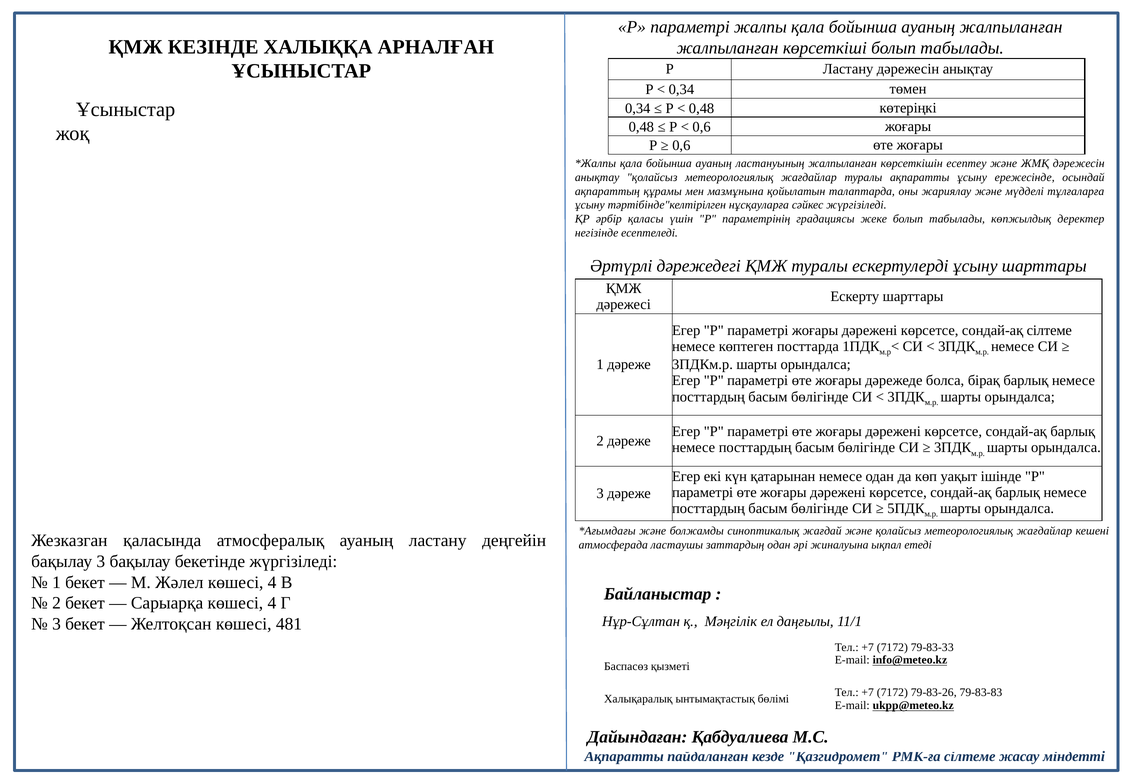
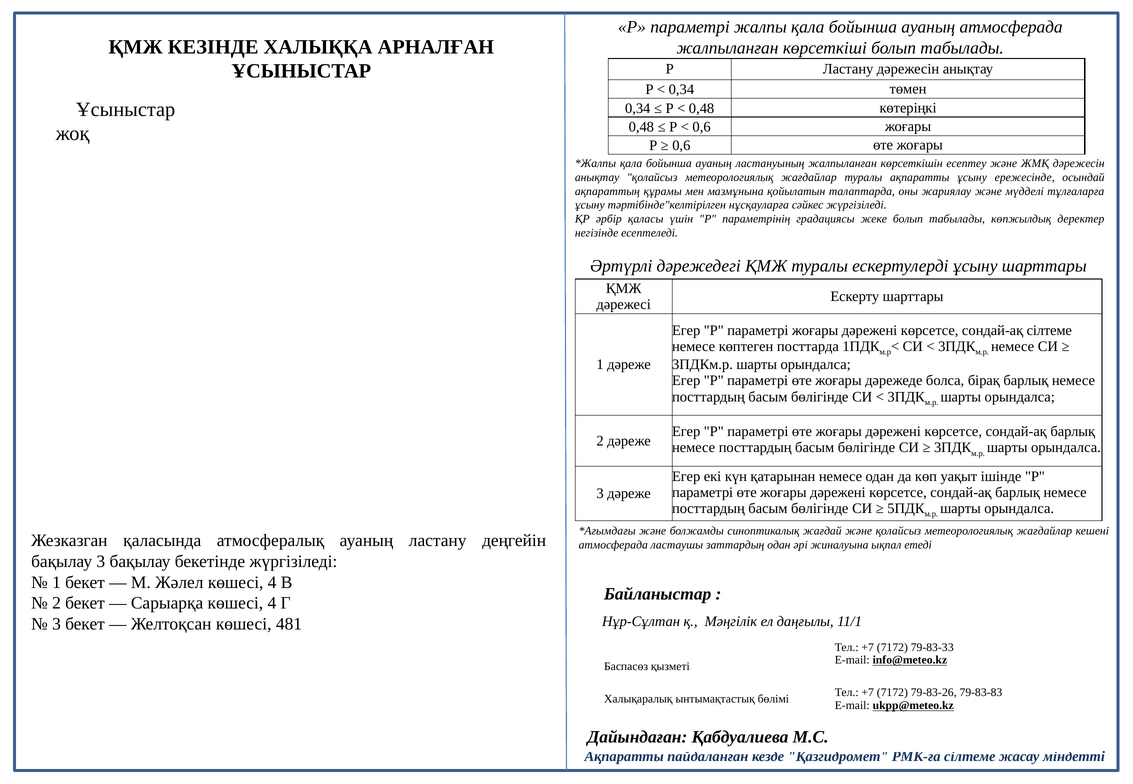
ауаның жалпыланған: жалпыланған -> атмосферада (1011, 27)
